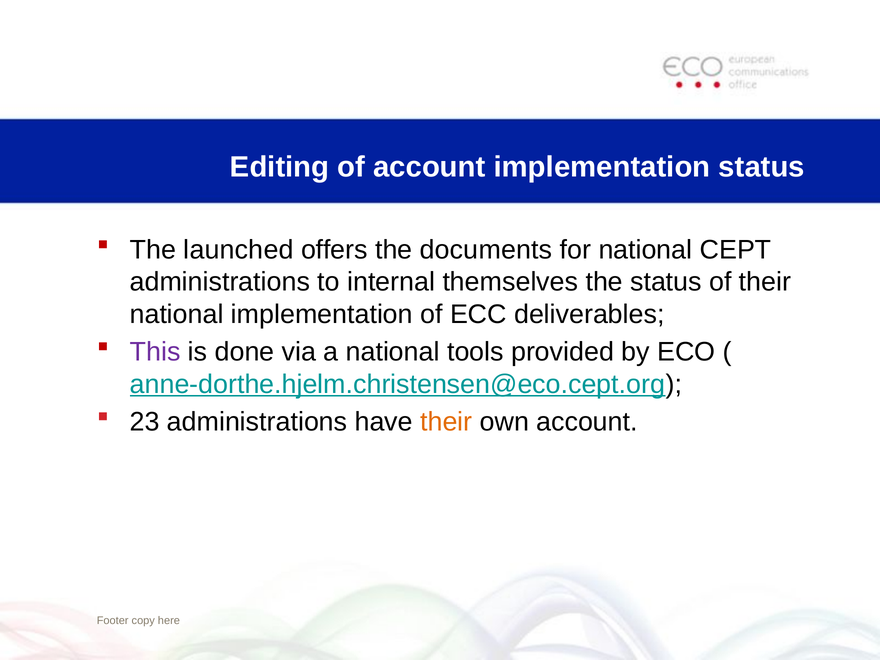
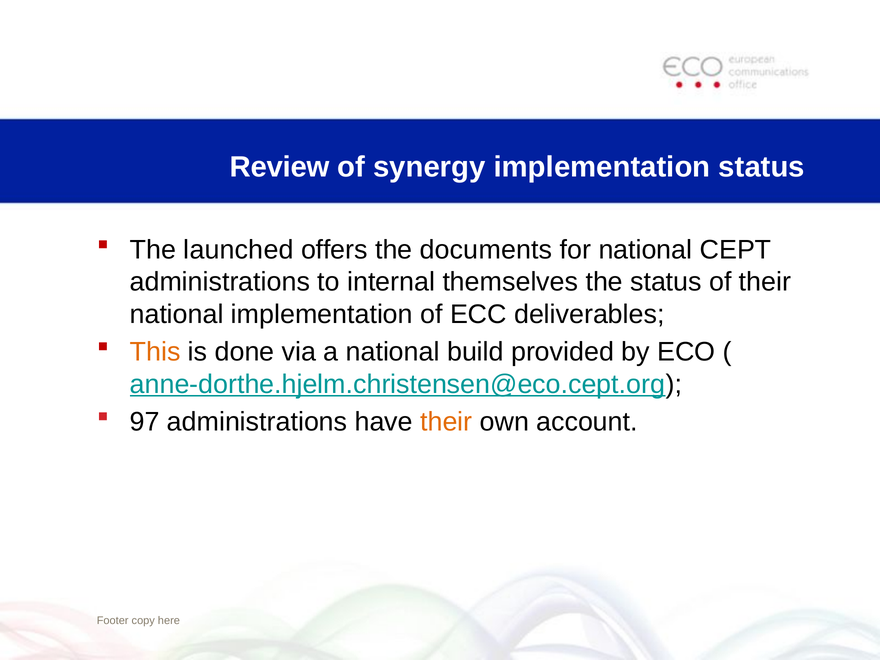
Editing: Editing -> Review (280, 167)
of account: account -> synergy (429, 167)
This colour: purple -> orange (155, 352)
tools: tools -> build (475, 352)
23: 23 -> 97 (145, 422)
